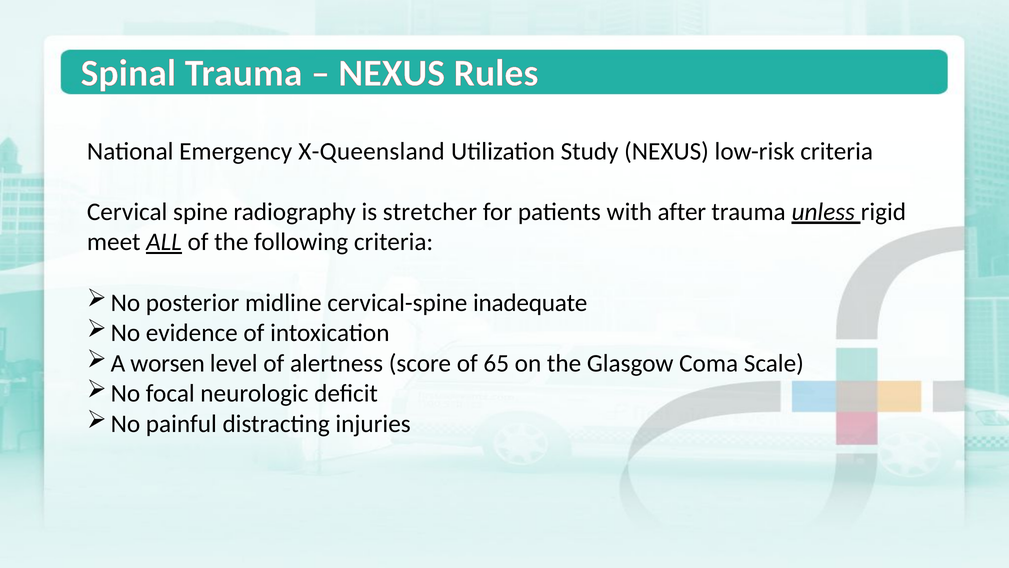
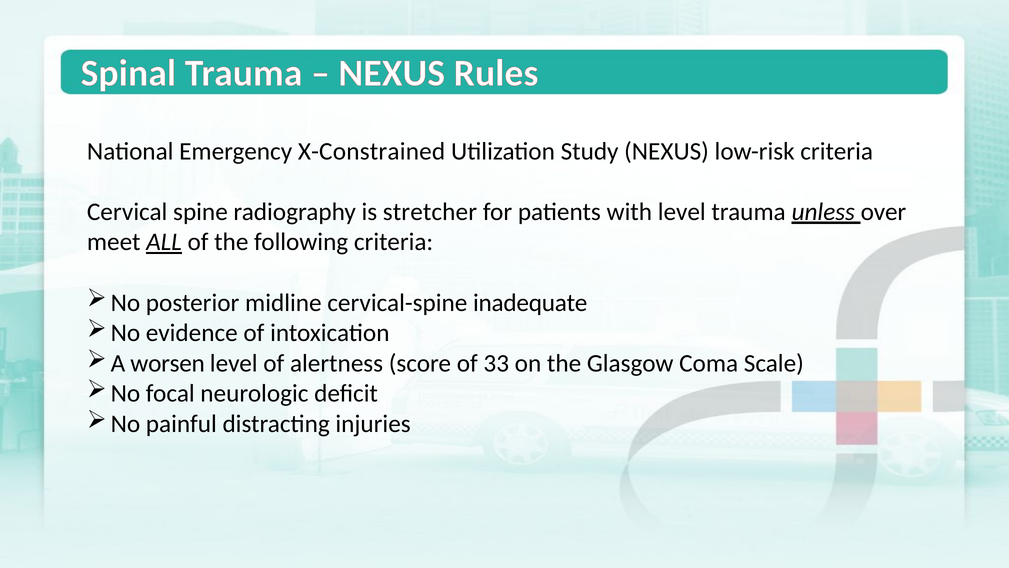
X-Queensland: X-Queensland -> X-Constrained (372, 151)
with after: after -> level (682, 212)
rigid: rigid -> over (883, 212)
65: 65 -> 33 (496, 363)
